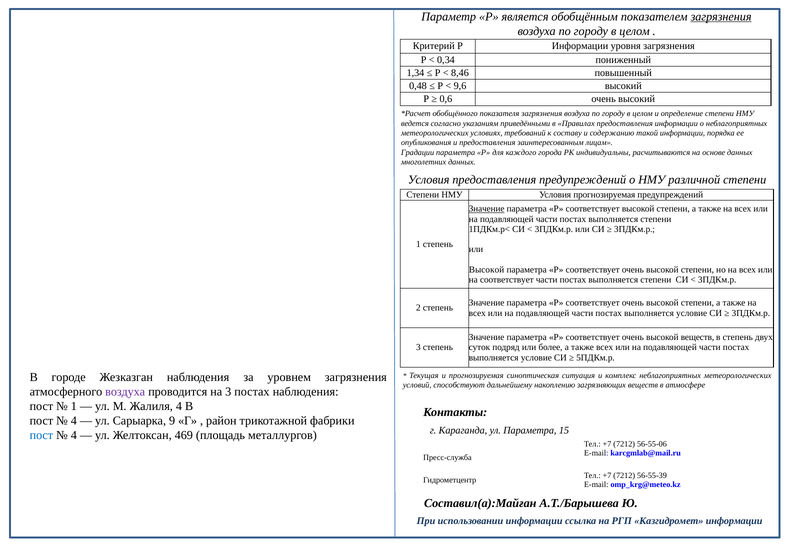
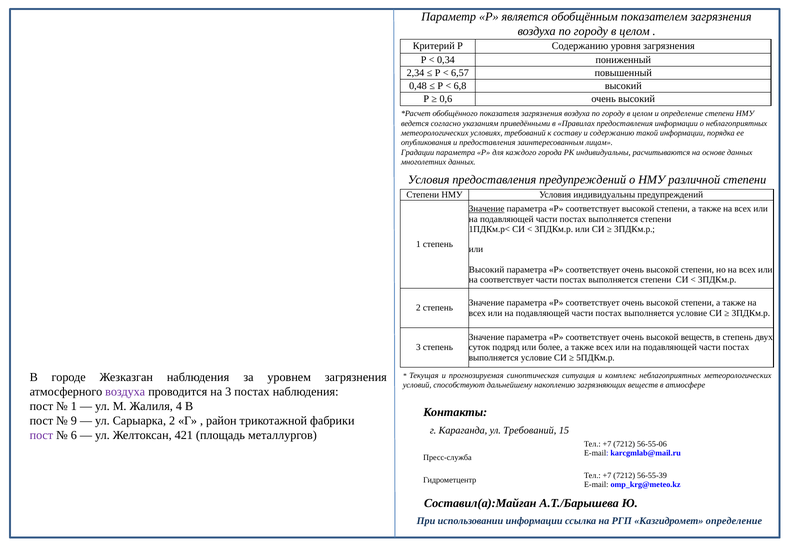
загрязнения underline: present -> none (721, 17)
Р Информации: Информации -> Содержанию (580, 46)
1,34: 1,34 -> 2,34 (415, 73)
8,46: 8,46 -> 6,57 (460, 73)
9,6: 9,6 -> 6,8 (460, 86)
Условия прогнозируемая: прогнозируемая -> индивидуальны (604, 195)
Высокой: Высокой -> Высокий (487, 270)
4: 4 -> 9 (74, 421)
Сарыарка 9: 9 -> 2 (172, 421)
ул Параметра: Параметра -> Требований (530, 430)
пост colour: blue -> purple (41, 435)
4: 4 -> 6 (74, 435)
469: 469 -> 421 (184, 435)
Казгидромет информации: информации -> определение (734, 521)
